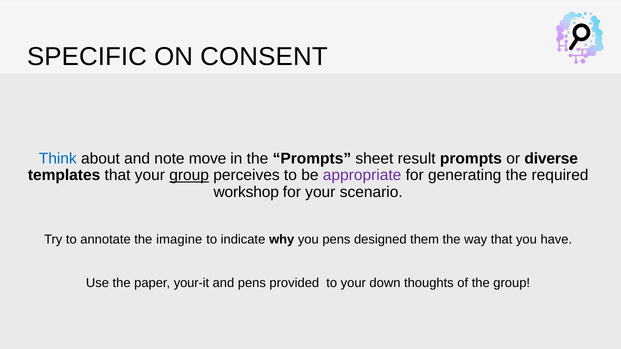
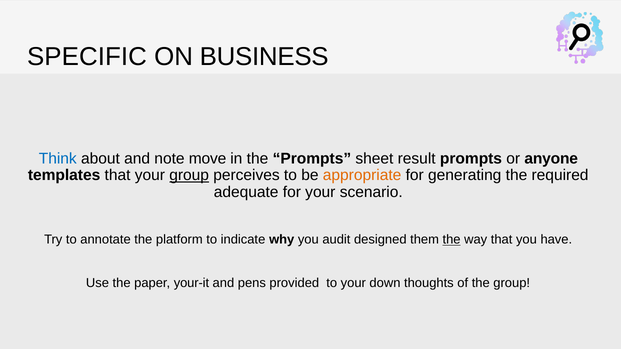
CONSENT: CONSENT -> BUSINESS (264, 57)
diverse: diverse -> anyone (551, 159)
appropriate colour: purple -> orange (362, 175)
workshop: workshop -> adequate (246, 192)
imagine: imagine -> platform (179, 240)
you pens: pens -> audit (336, 240)
the underline: none -> present (452, 240)
